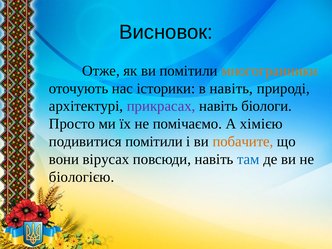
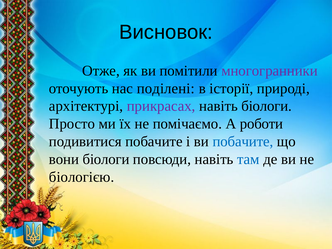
многогранники colour: orange -> purple (270, 71)
історики: історики -> поділені (166, 88)
в навіть: навіть -> історії (231, 88)
хімією: хімією -> роботи (261, 124)
подивитися помітили: помітили -> побачите (154, 142)
побачите colour: orange -> blue (243, 142)
вони вірусах: вірусах -> біологи (106, 159)
